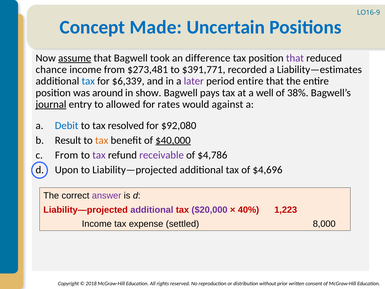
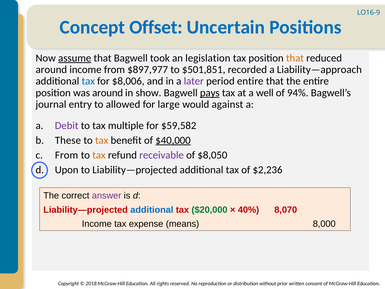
Made: Made -> Offset (156, 27)
difference: difference -> legislation (208, 58)
that colour: purple -> orange (295, 58)
chance: chance -> around (51, 70)
$273,481: $273,481 -> $897,977 (148, 70)
$391,771: $391,771 -> $501,851 (204, 70)
Liability—estimates: Liability—estimates -> Liability—approach (319, 70)
$6,339: $6,339 -> $8,006 (128, 81)
pays underline: none -> present (210, 93)
38%: 38% -> 94% (298, 93)
journal underline: present -> none (51, 104)
rates: rates -> large (169, 104)
Debit colour: blue -> purple (67, 125)
resolved: resolved -> multiple (126, 125)
$92,080: $92,080 -> $59,582 (179, 125)
Result: Result -> These (68, 140)
tax colour: purple -> orange (99, 155)
$4,786: $4,786 -> $8,050 (212, 155)
$4,696: $4,696 -> $2,236 (268, 170)
additional colour: purple -> blue (152, 210)
$20,000 colour: purple -> green (210, 210)
1,223: 1,223 -> 8,070 (286, 210)
settled: settled -> means (183, 224)
